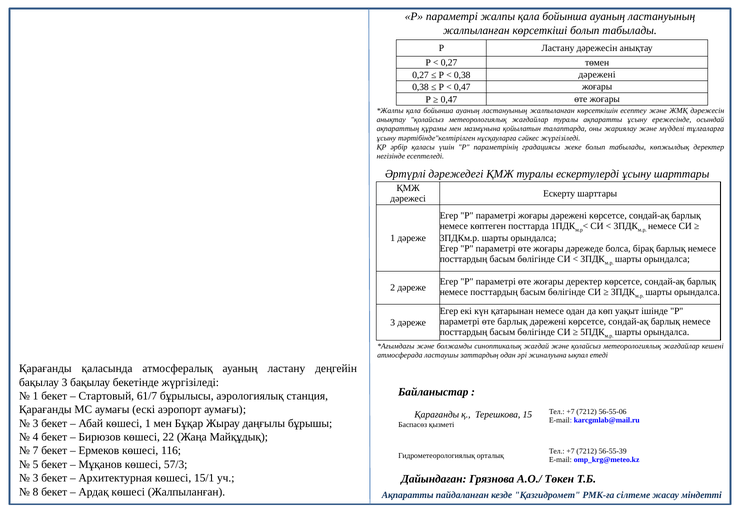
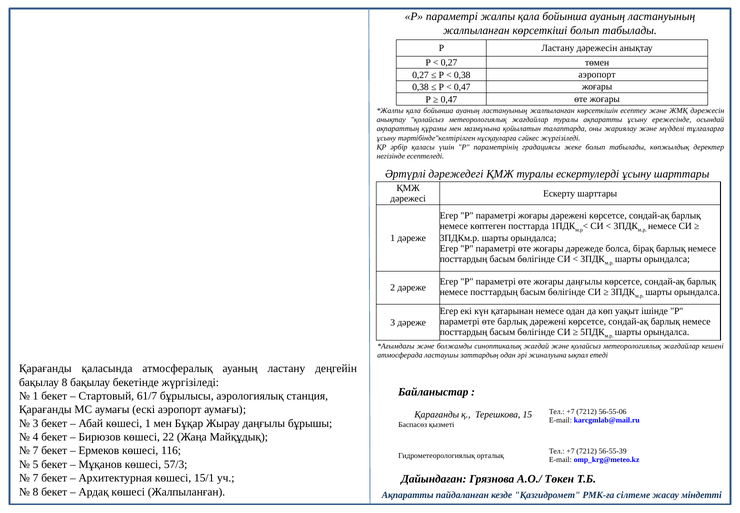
0,38 дәрежені: дәрежені -> аэропорт (597, 75)
жоғары деректер: деректер -> даңғылы (584, 281)
бақылау 3: 3 -> 8 (65, 382)
3: 3 -> 7 (36, 477)
